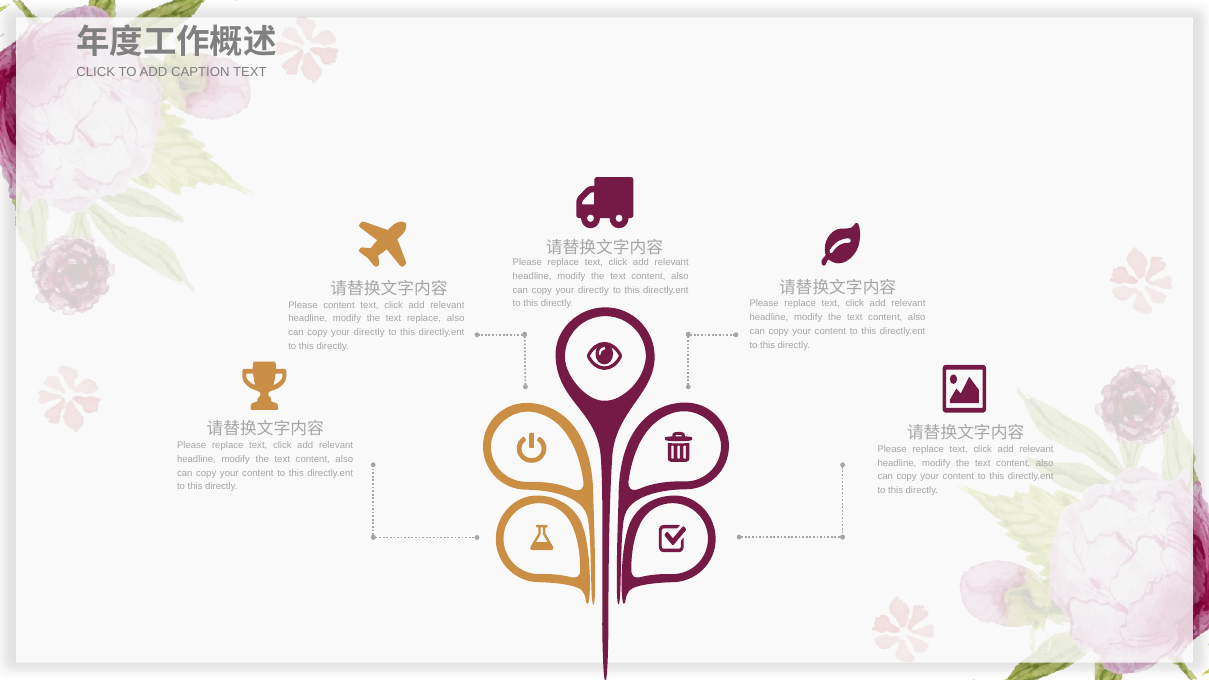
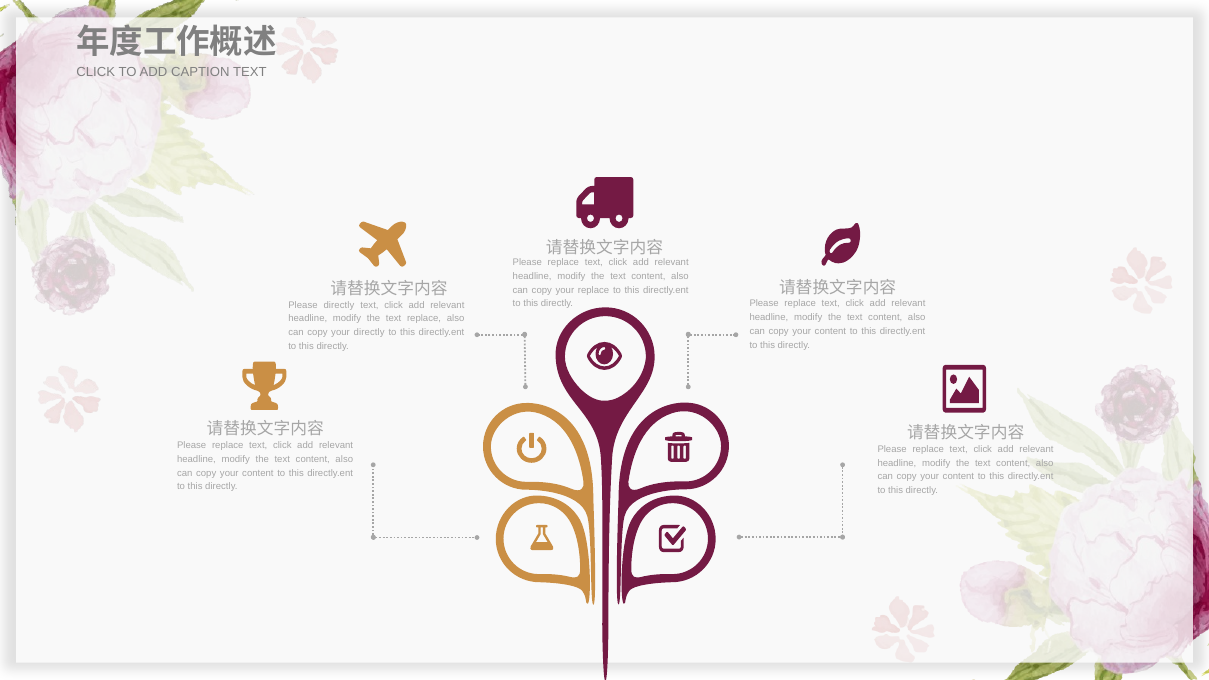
directly: directly -> replace (594, 290)
Please content: content -> directly (339, 305)
